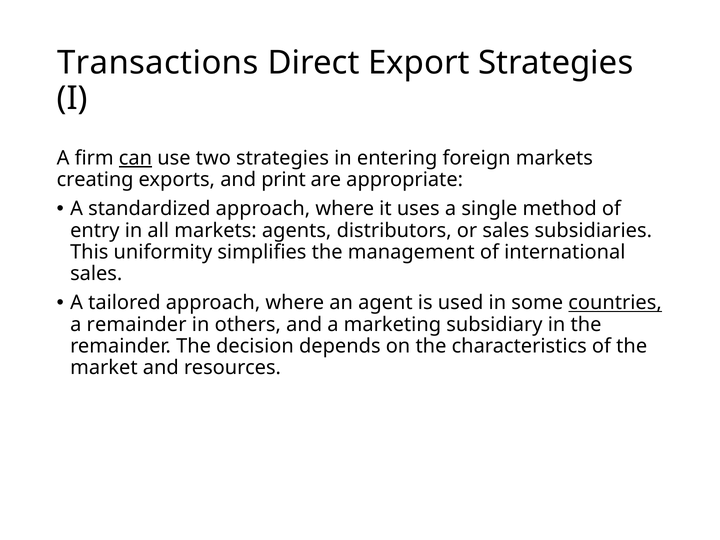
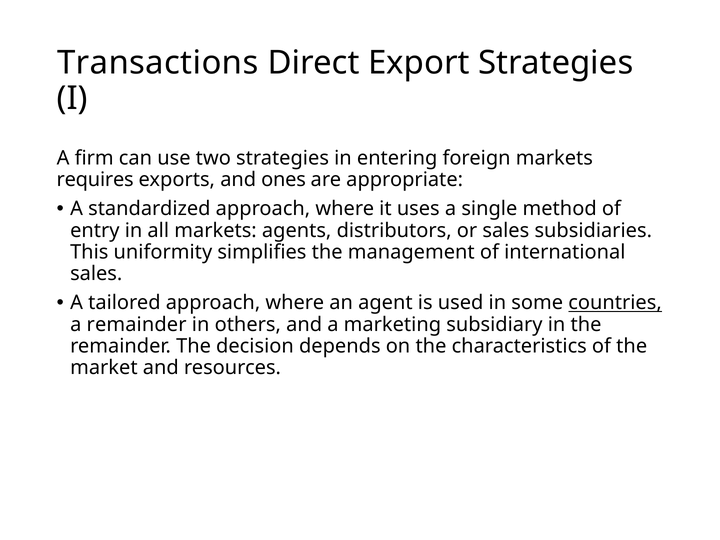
can underline: present -> none (135, 158)
creating: creating -> requires (95, 180)
print: print -> ones (284, 180)
